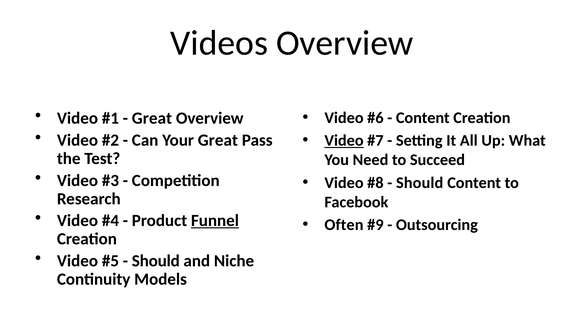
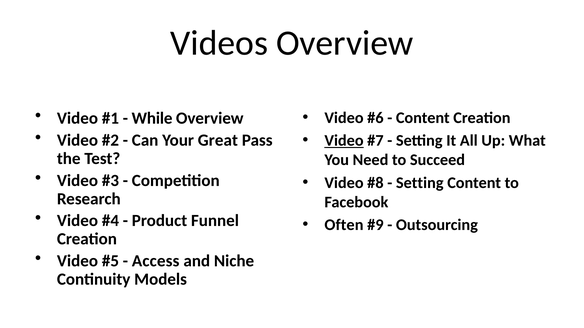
Great: Great -> While (152, 119)
Should: Should -> Setting (420, 183)
Funnel underline: present -> none (215, 221)
Should: Should -> Access (156, 261)
